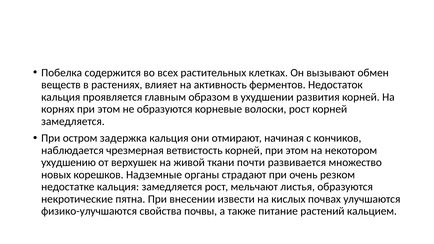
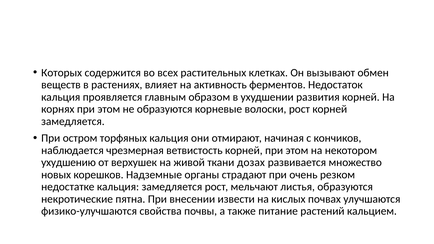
Побелка: Побелка -> Которых (62, 73)
задержка: задержка -> торфяных (123, 138)
почти: почти -> дозах (251, 163)
